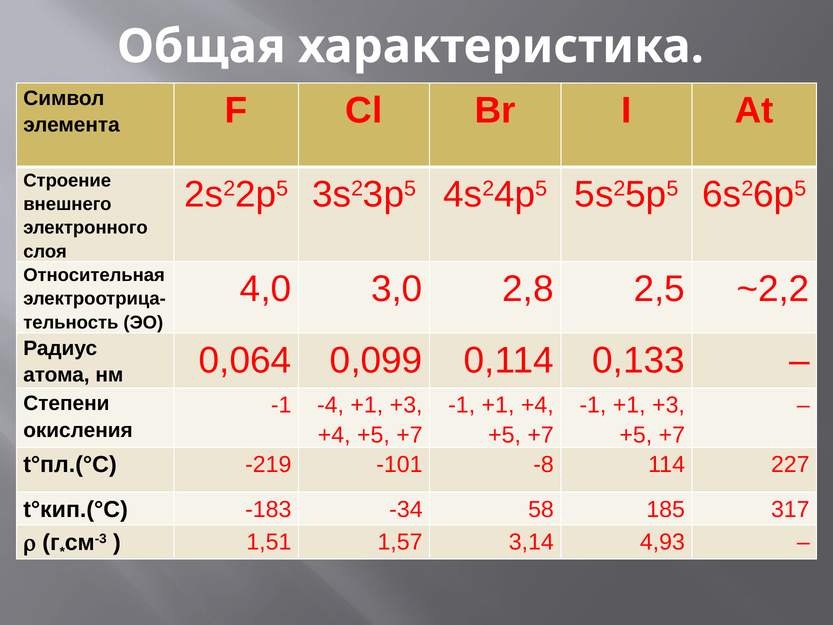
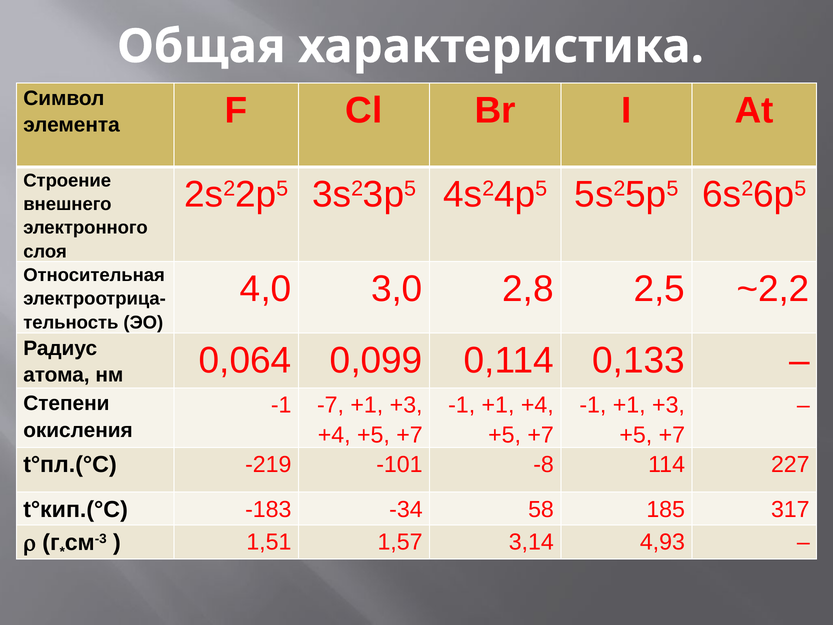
-4: -4 -> -7 (331, 405)
